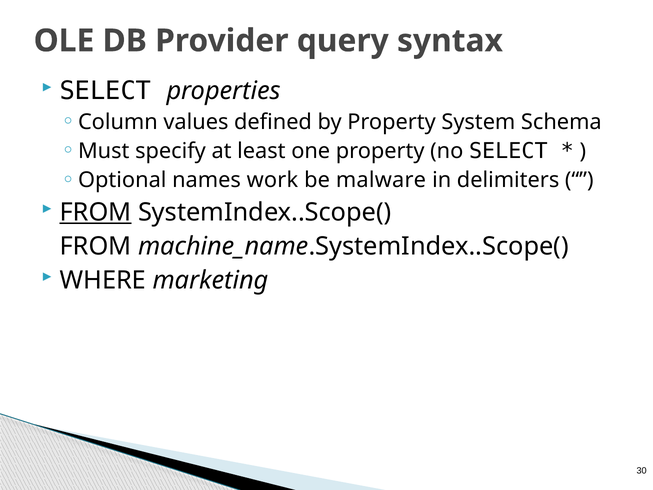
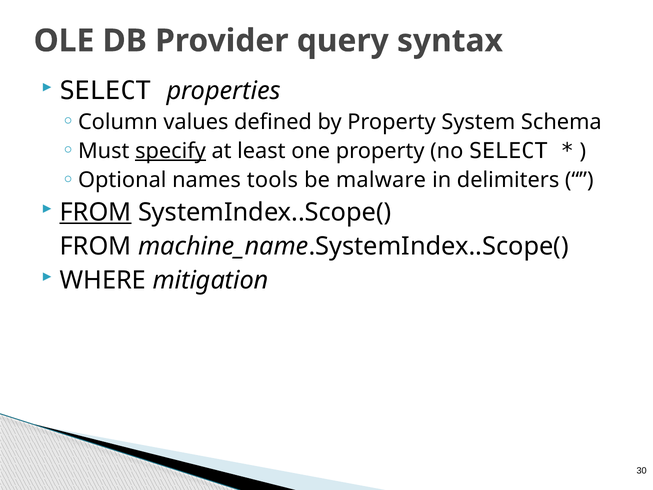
specify underline: none -> present (170, 151)
work: work -> tools (272, 180)
marketing: marketing -> mitigation (211, 280)
